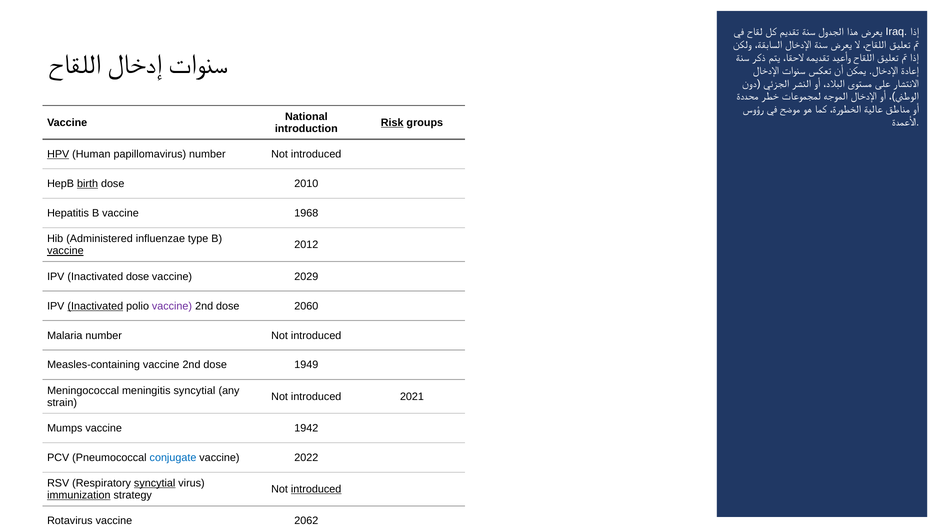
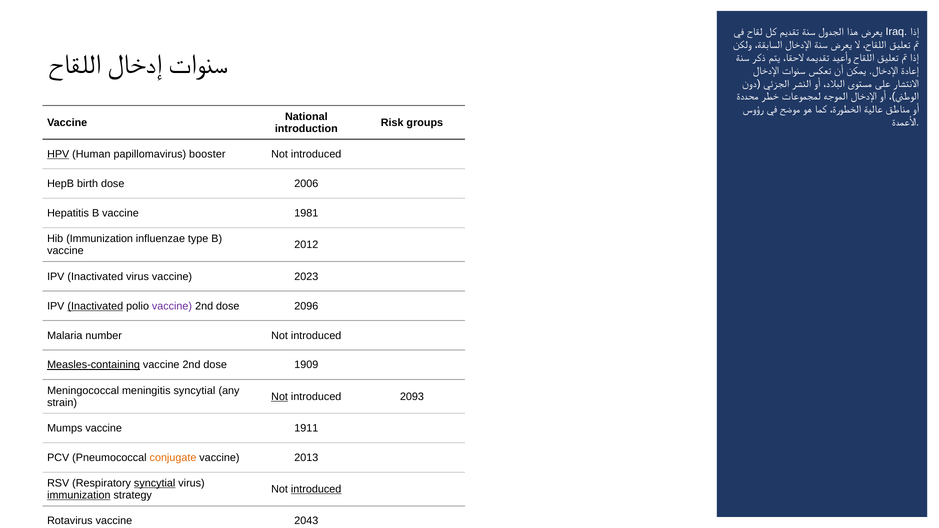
Risk underline: present -> none (392, 123)
papillomavirus number: number -> booster (207, 154)
birth underline: present -> none (88, 184)
2010: 2010 -> 2006 (306, 184)
1968: 1968 -> 1981 (306, 213)
Hib Administered: Administered -> Immunization (100, 239)
vaccine underline: present -> none (65, 251)
Inactivated dose: dose -> virus (138, 277)
2029: 2029 -> 2023 (306, 277)
2060: 2060 -> 2096 (306, 306)
Measles-containing underline: none -> present (94, 365)
1949: 1949 -> 1909 (306, 365)
Not underline: none -> present (280, 397)
2021: 2021 -> 2093 (412, 397)
1942: 1942 -> 1911 (306, 428)
conjugate colour: blue -> orange (173, 458)
2022: 2022 -> 2013 (306, 458)
2062: 2062 -> 2043 (306, 521)
